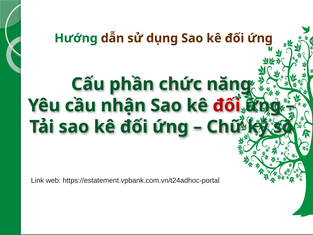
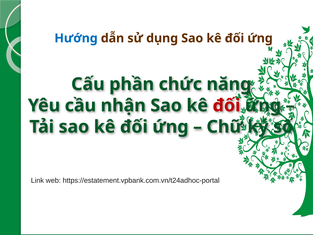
Hướng colour: green -> blue (76, 38)
